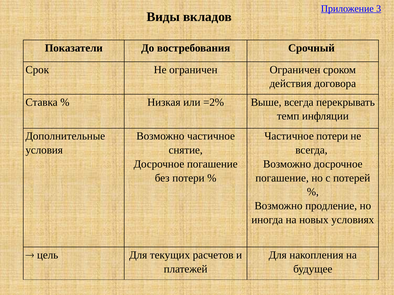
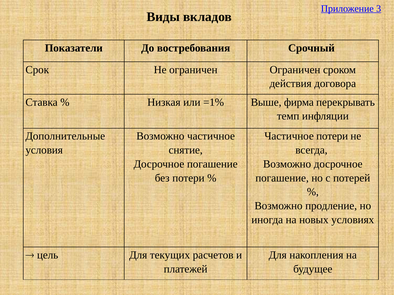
=2%: =2% -> =1% (214, 102)
Выше всегда: всегда -> фирма (299, 102)
